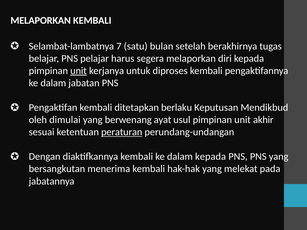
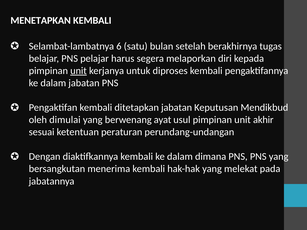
MELAPORKAN: MELAPORKAN -> MENETAPKAN (41, 21)
7: 7 -> 6 (119, 46)
ditetapkan berlaku: berlaku -> jabatan (177, 108)
peraturan underline: present -> none (122, 132)
dalam kepada: kepada -> dimana (211, 157)
